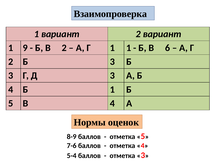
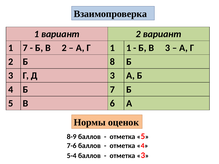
1 9: 9 -> 7 (25, 48)
В 6: 6 -> 3 (168, 48)
2 Б 3: 3 -> 8 (112, 62)
Б 1: 1 -> 7 (112, 90)
В 4: 4 -> 6 (112, 103)
